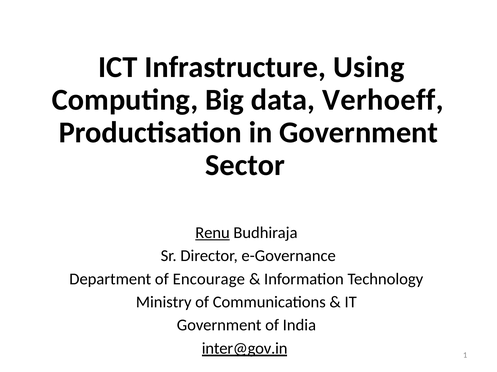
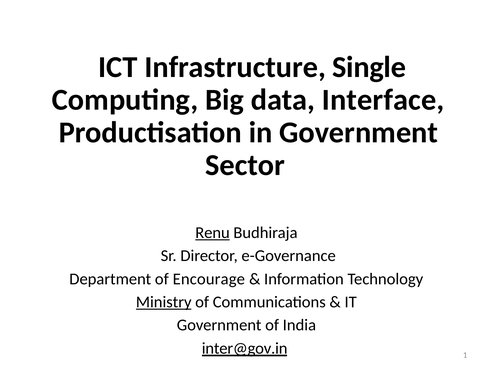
Using: Using -> Single (369, 67)
Verhoeff: Verhoeff -> Interface (383, 100)
Ministry underline: none -> present (164, 303)
